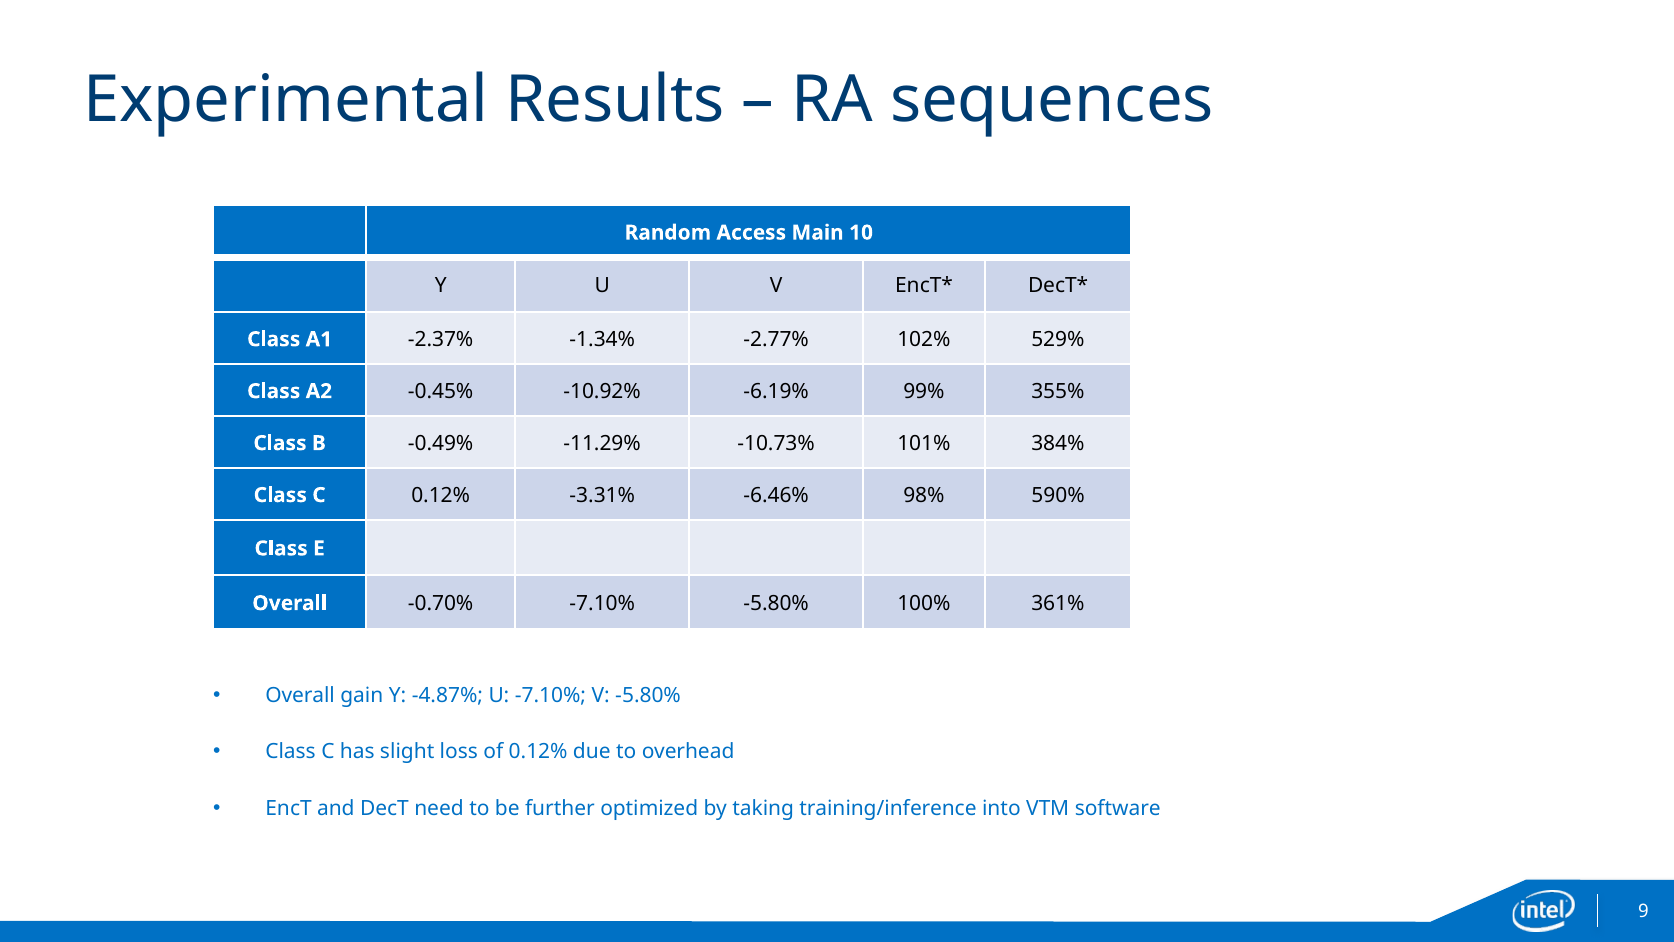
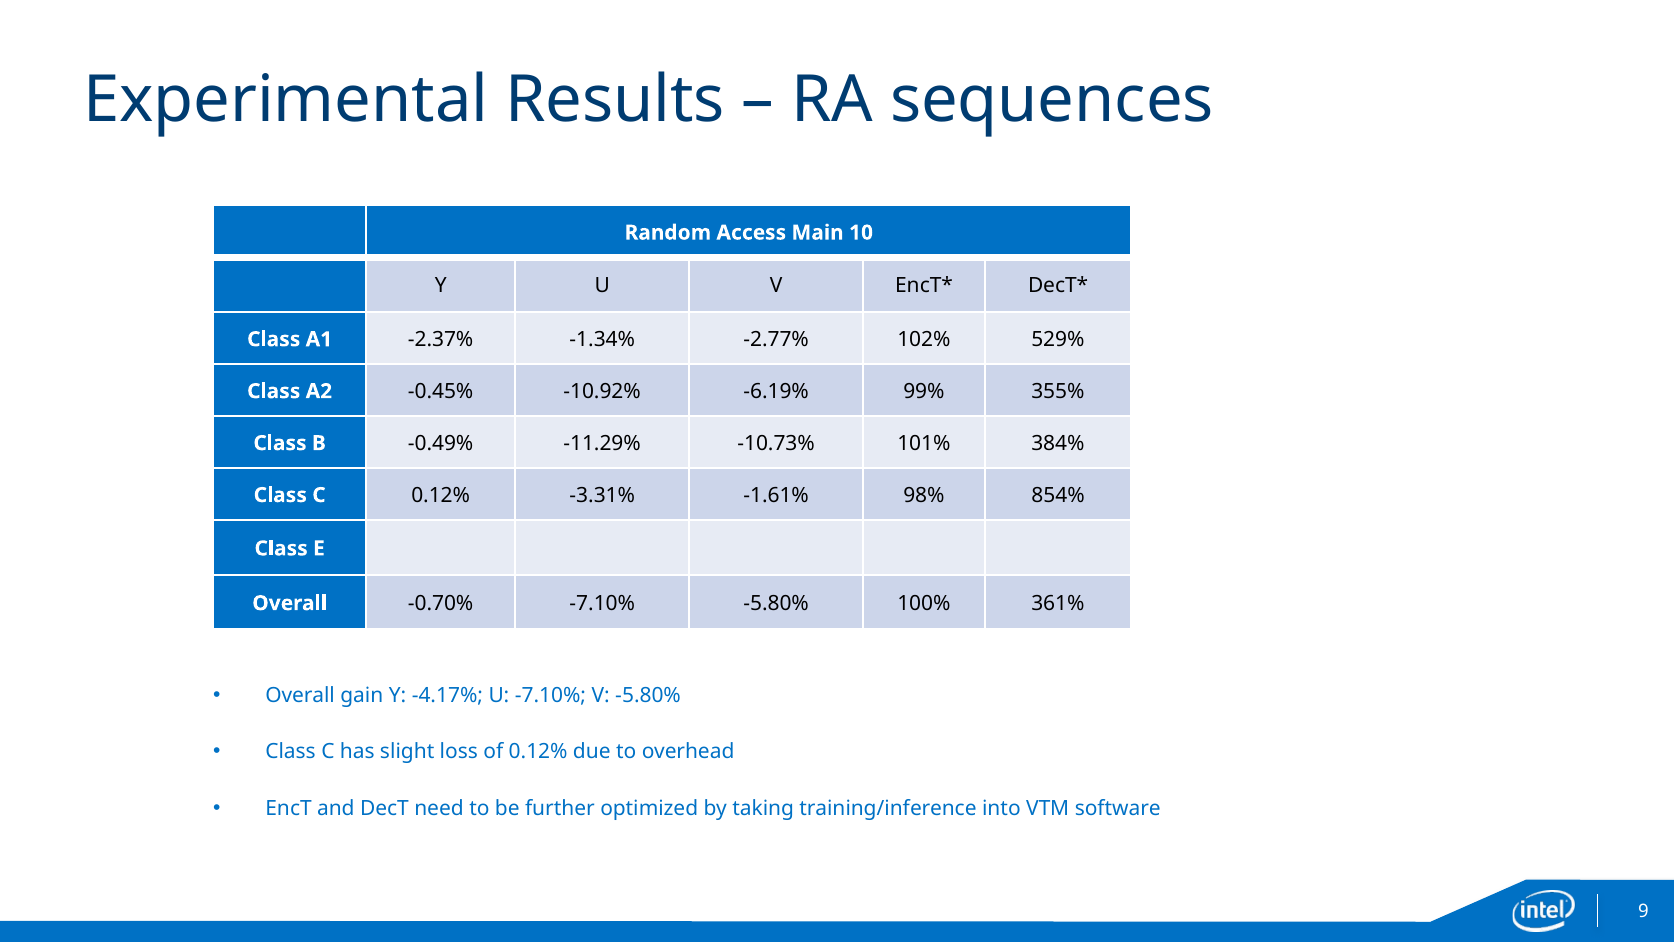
-6.46%: -6.46% -> -1.61% (776, 495)
590%: 590% -> 854% (1058, 495)
-4.87%: -4.87% -> -4.17% (447, 695)
